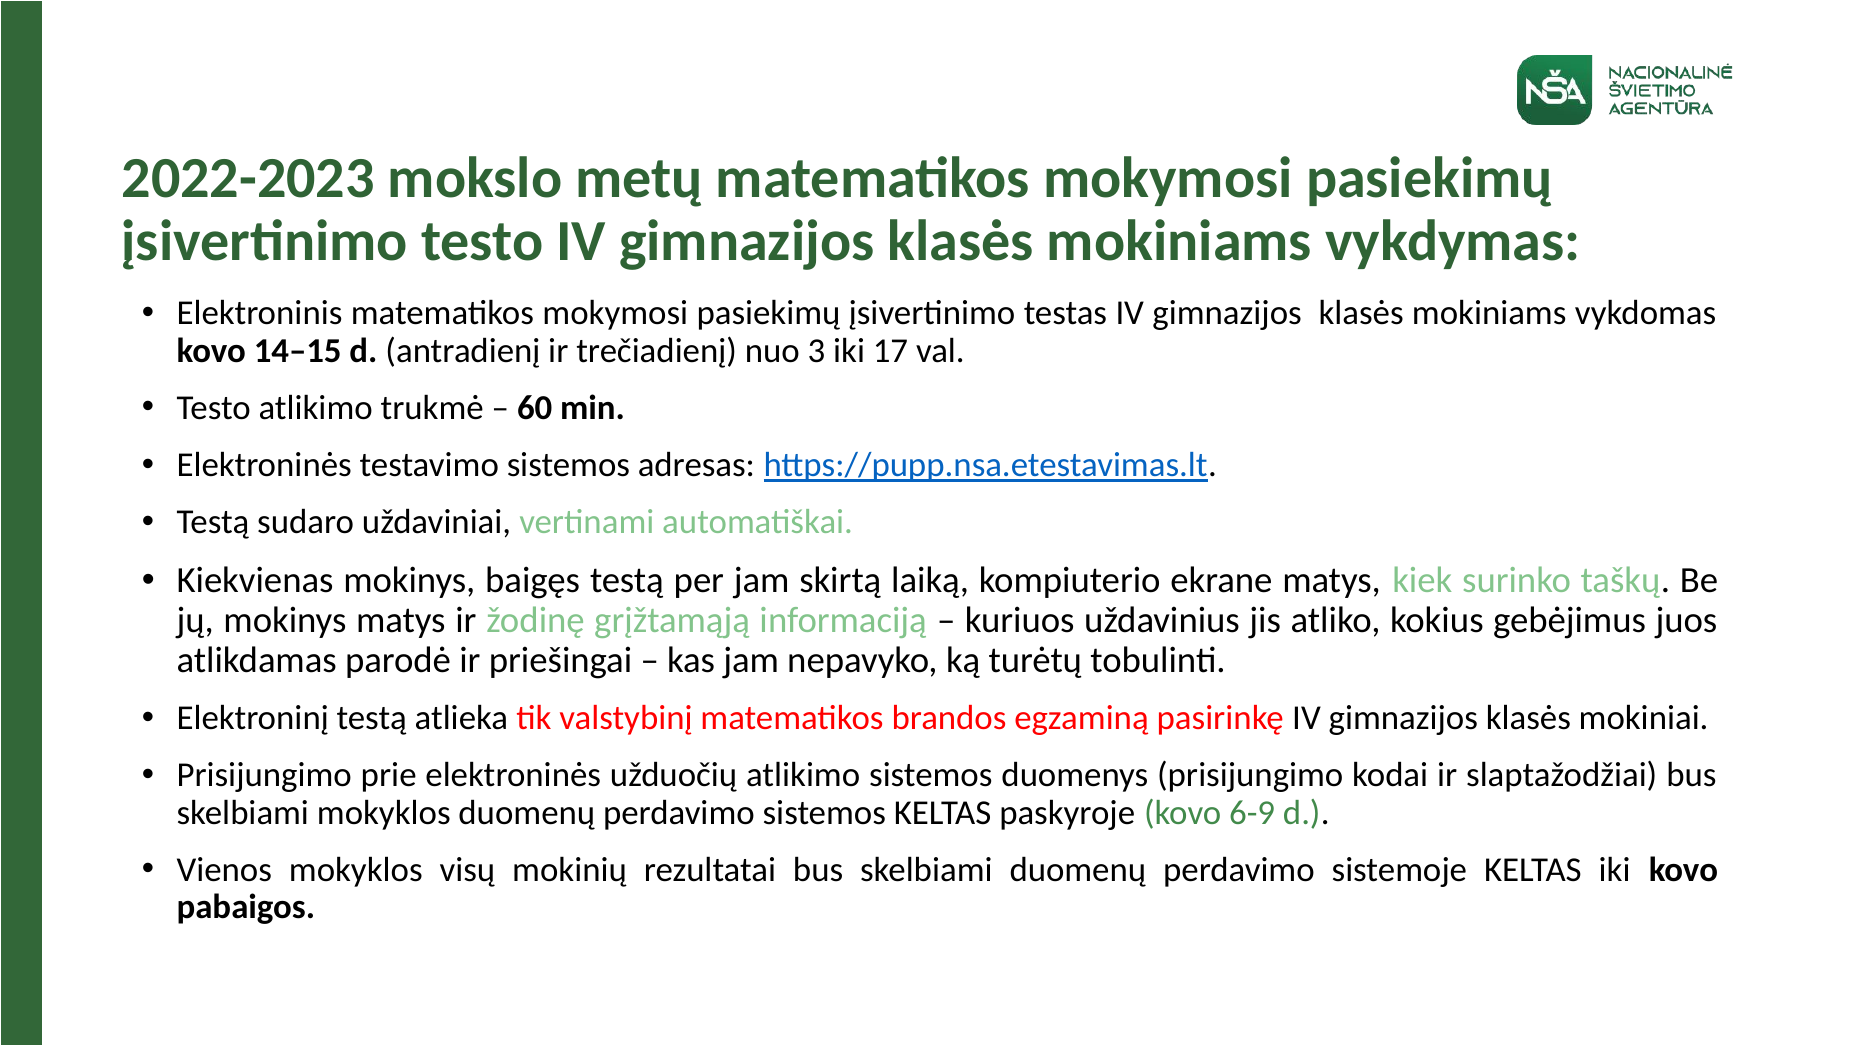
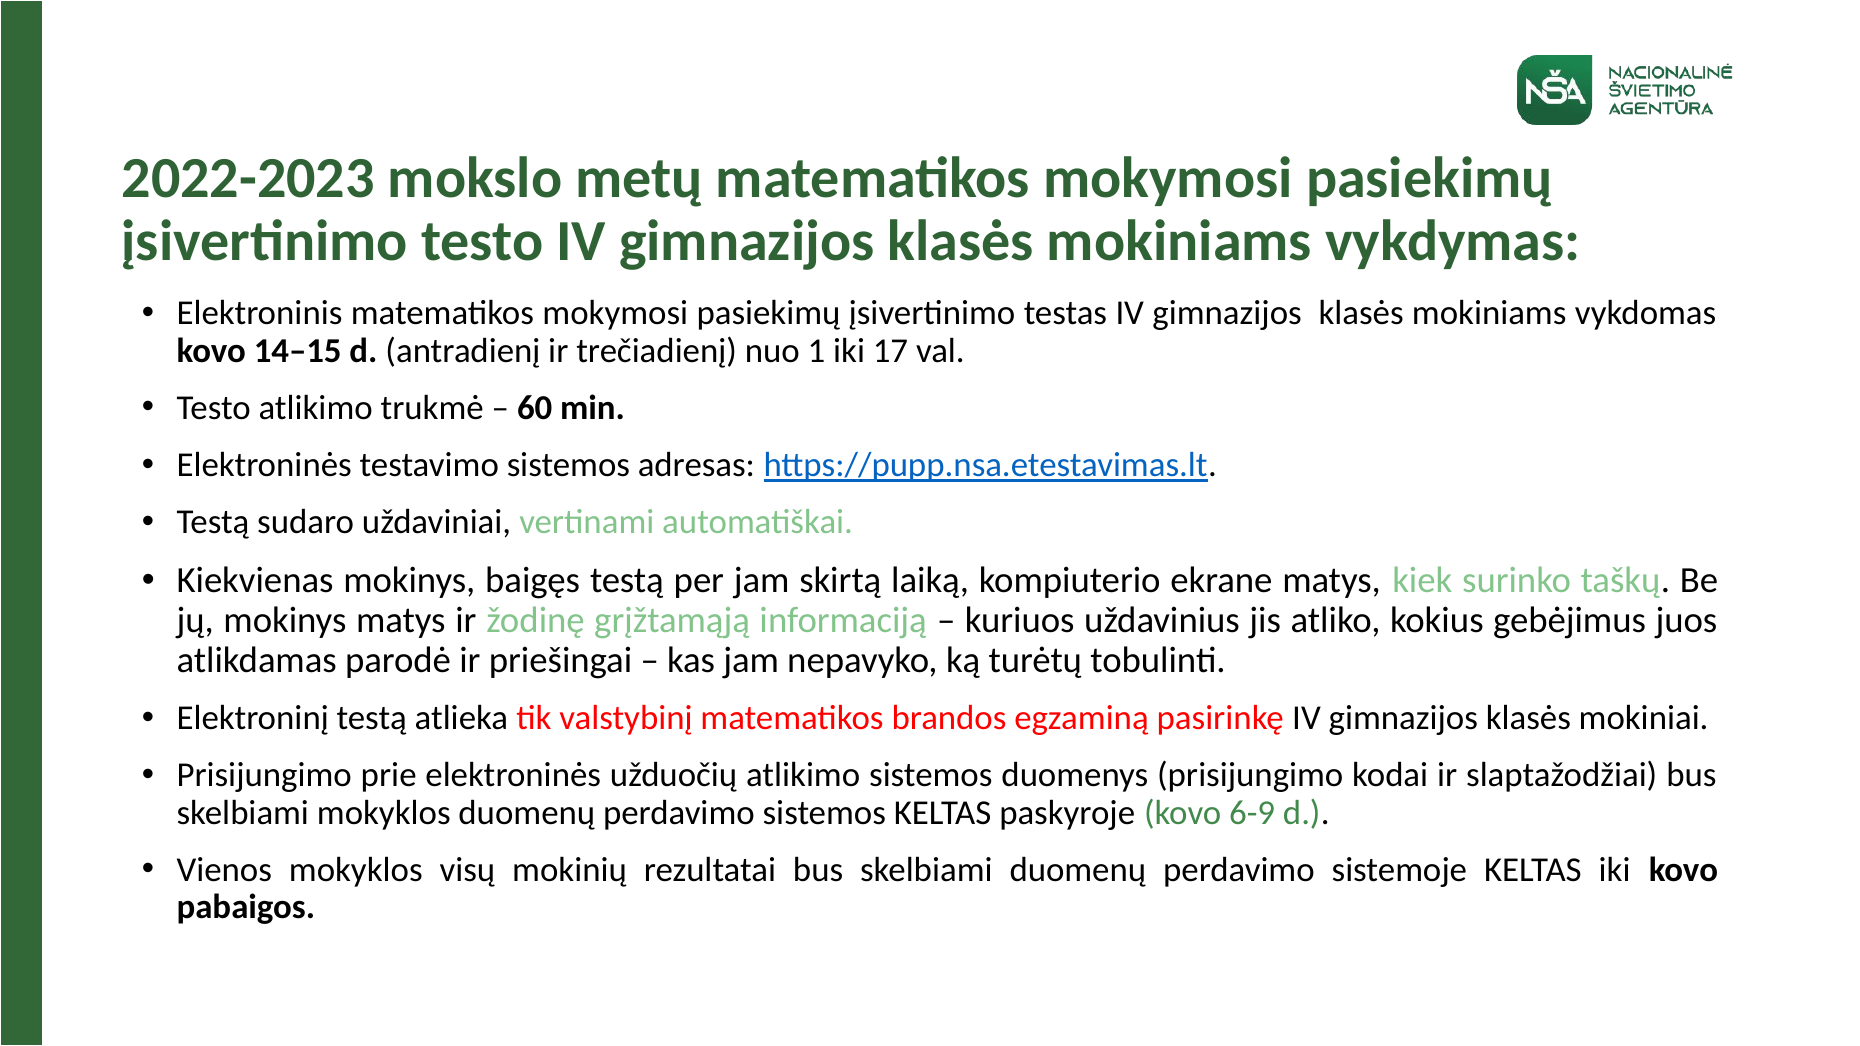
3: 3 -> 1 (816, 351)
